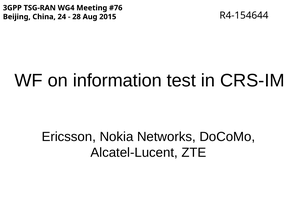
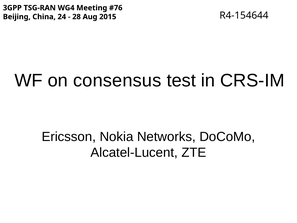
information: information -> consensus (117, 80)
